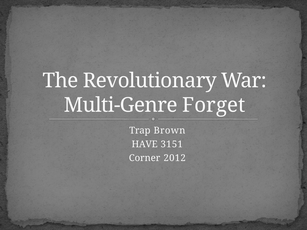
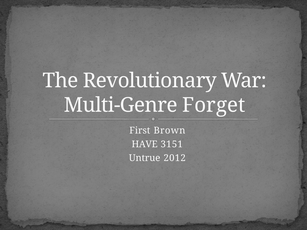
Trap: Trap -> First (140, 131)
Corner: Corner -> Untrue (145, 158)
